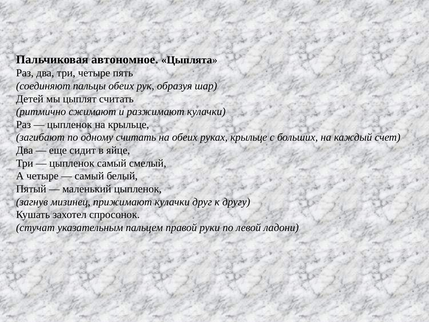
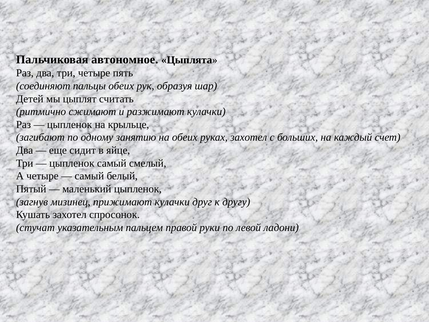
одному считать: считать -> занятию (136, 137)
руках крыльце: крыльце -> захотел (249, 137)
